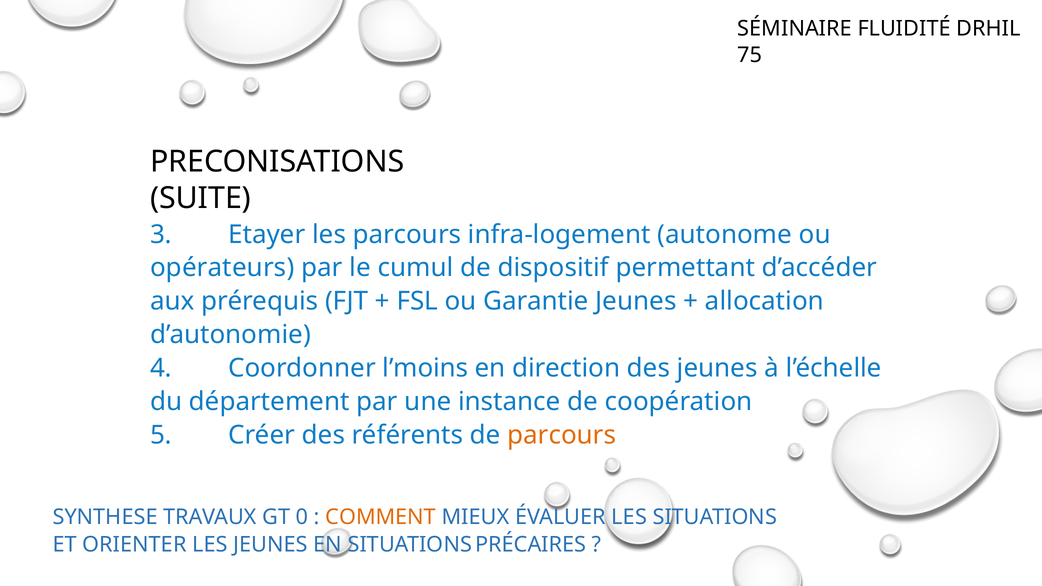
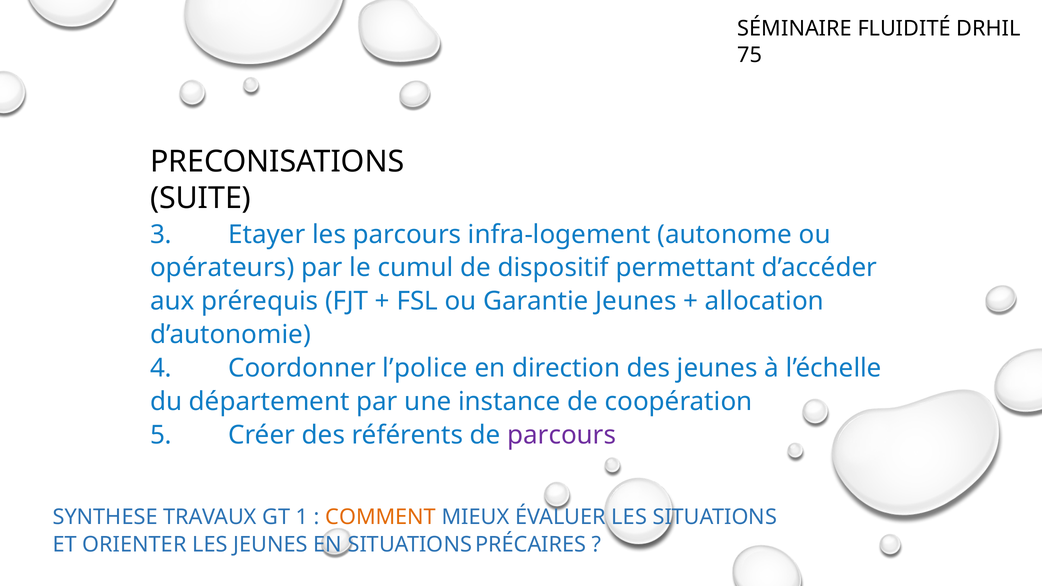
l’moins: l’moins -> l’police (425, 368)
parcours colour: orange -> purple (562, 435)
0: 0 -> 1 (302, 517)
